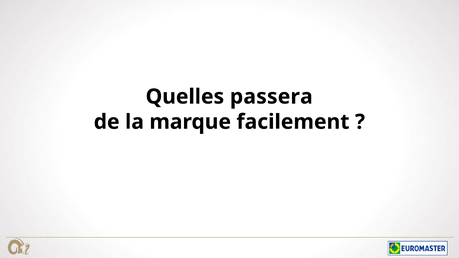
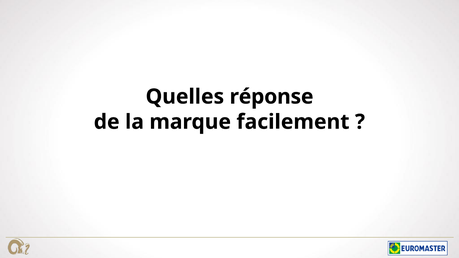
passera: passera -> réponse (272, 97)
